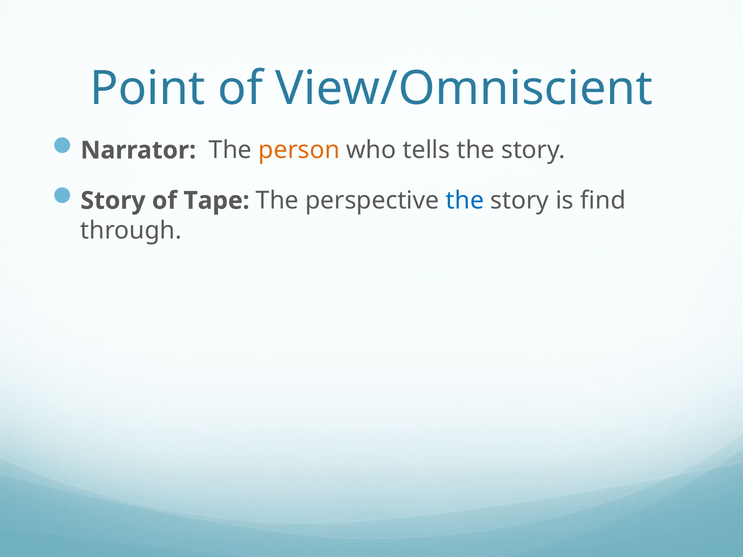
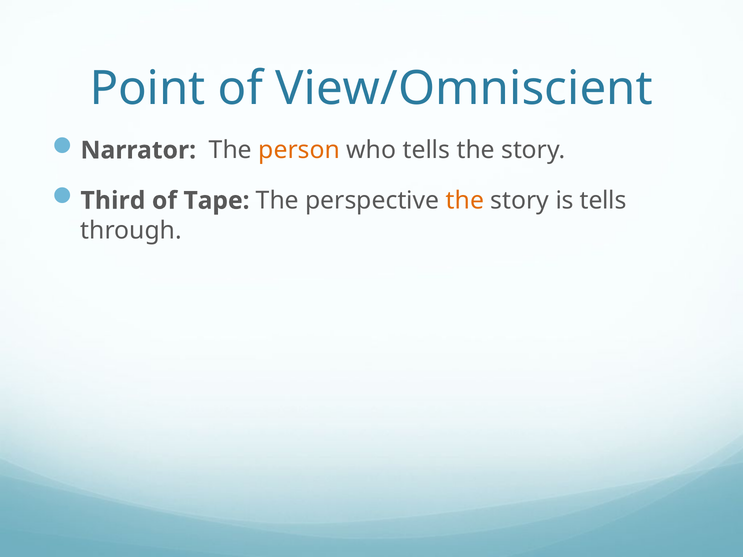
Story: Story -> Third (113, 201)
the colour: blue -> orange (465, 201)
is find: find -> tells (603, 201)
